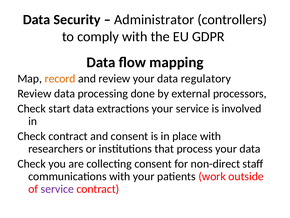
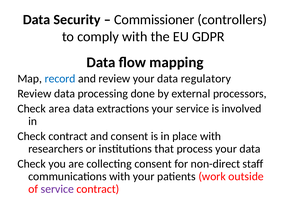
Administrator: Administrator -> Commissioner (154, 20)
record colour: orange -> blue (60, 78)
start: start -> area (59, 108)
